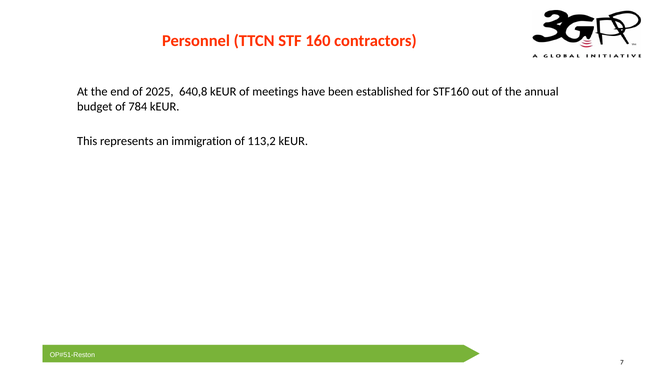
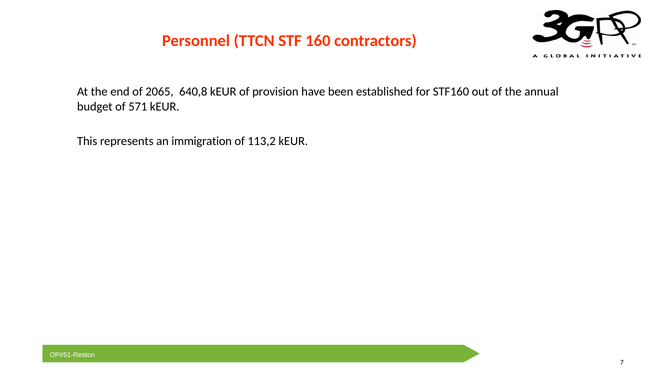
2025: 2025 -> 2065 (159, 92)
meetings: meetings -> provision (275, 92)
784: 784 -> 571 (138, 107)
